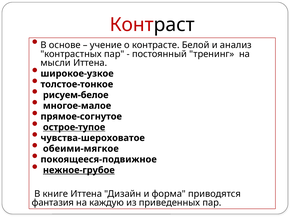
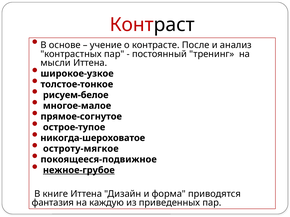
Белой: Белой -> После (196, 45)
острое-тупое underline: present -> none (74, 128)
чувства-шероховатое: чувства-шероховатое -> никогда-шероховатое (93, 138)
обеими-мягкое: обеими-мягкое -> остроту-мягкое (81, 149)
